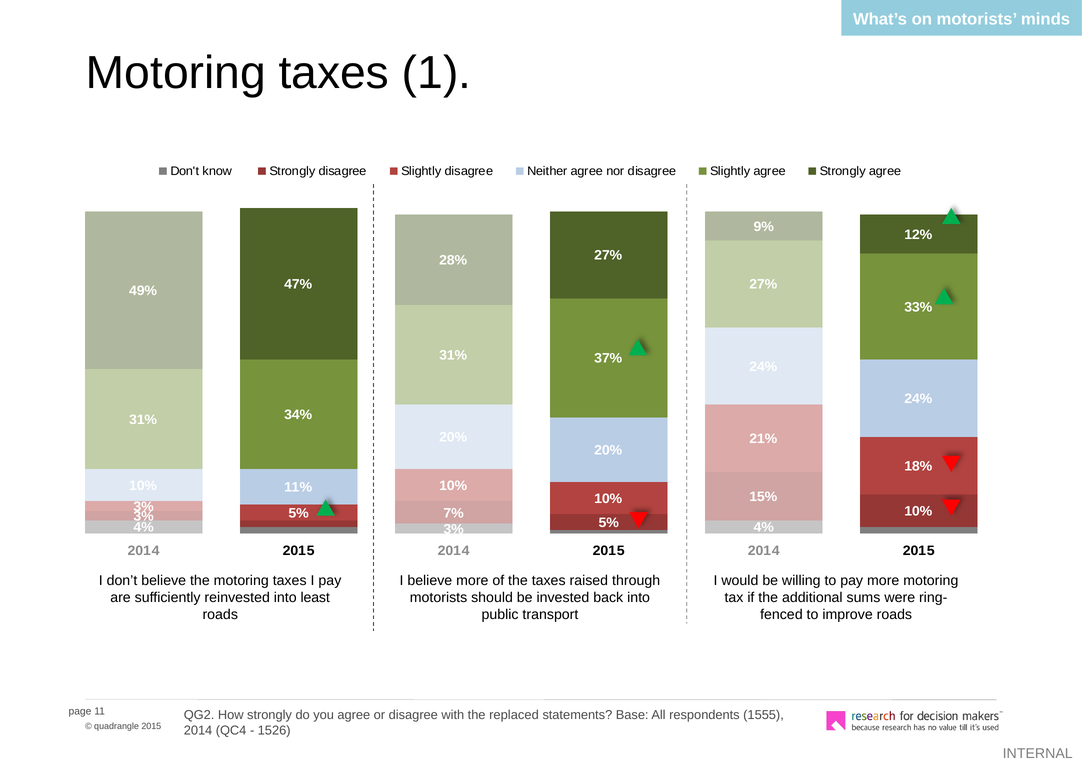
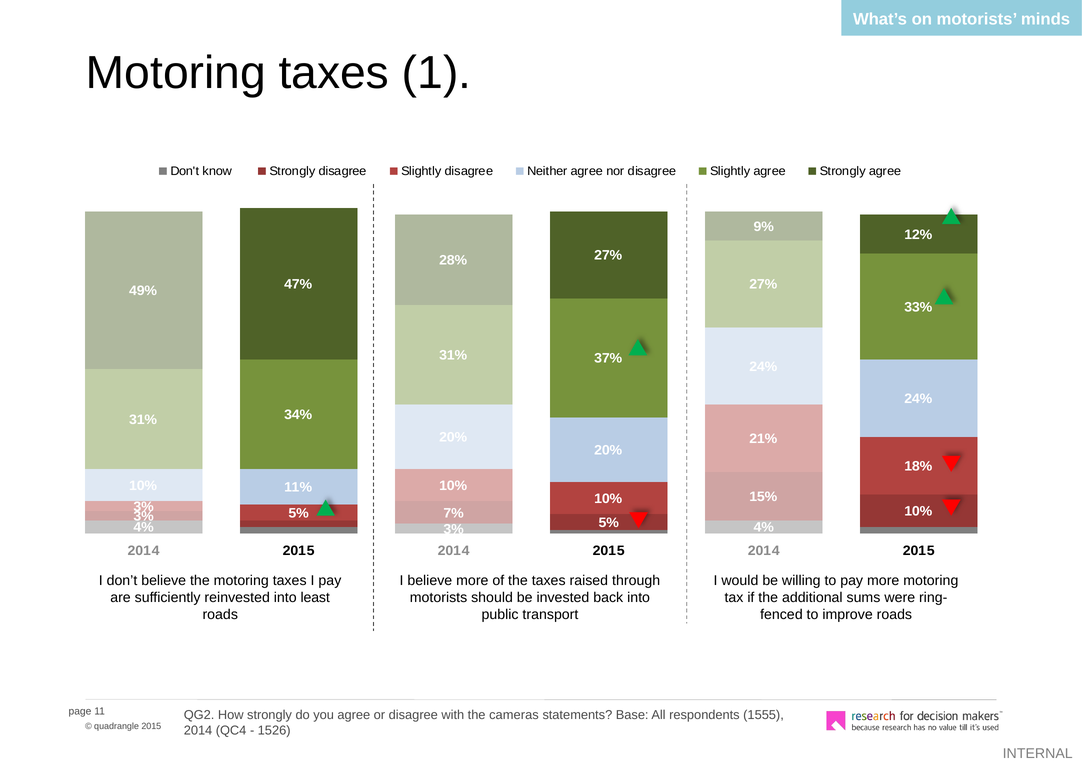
replaced: replaced -> cameras (514, 715)
